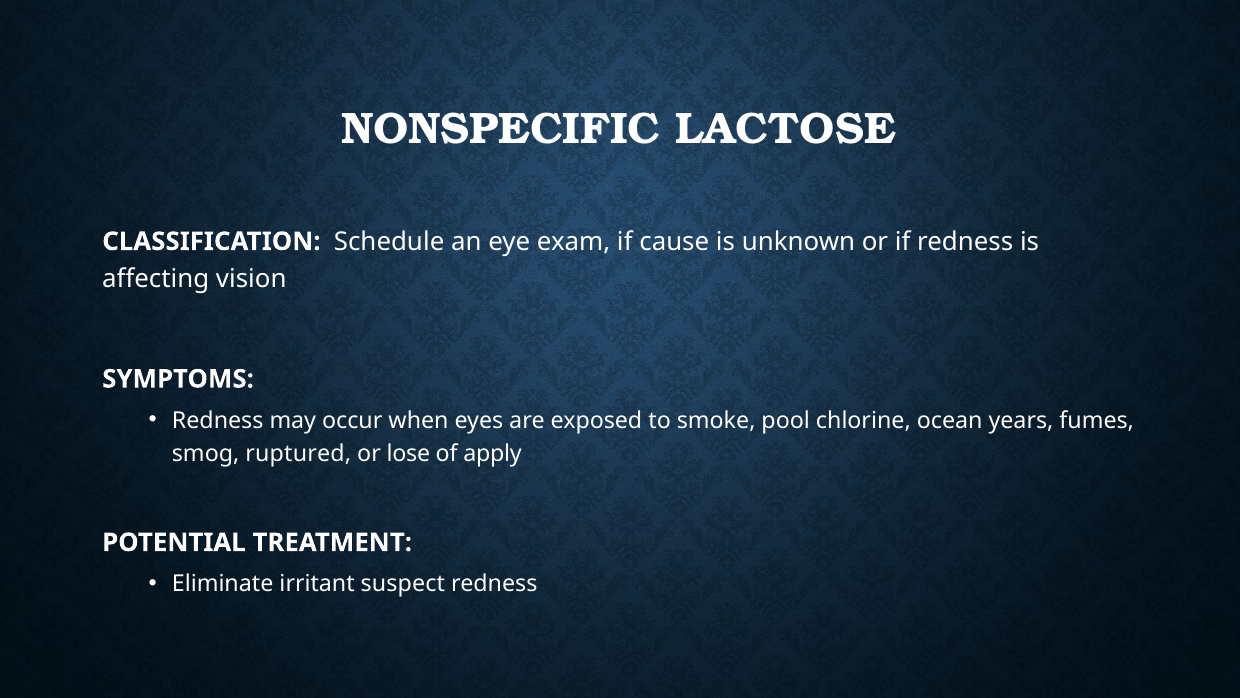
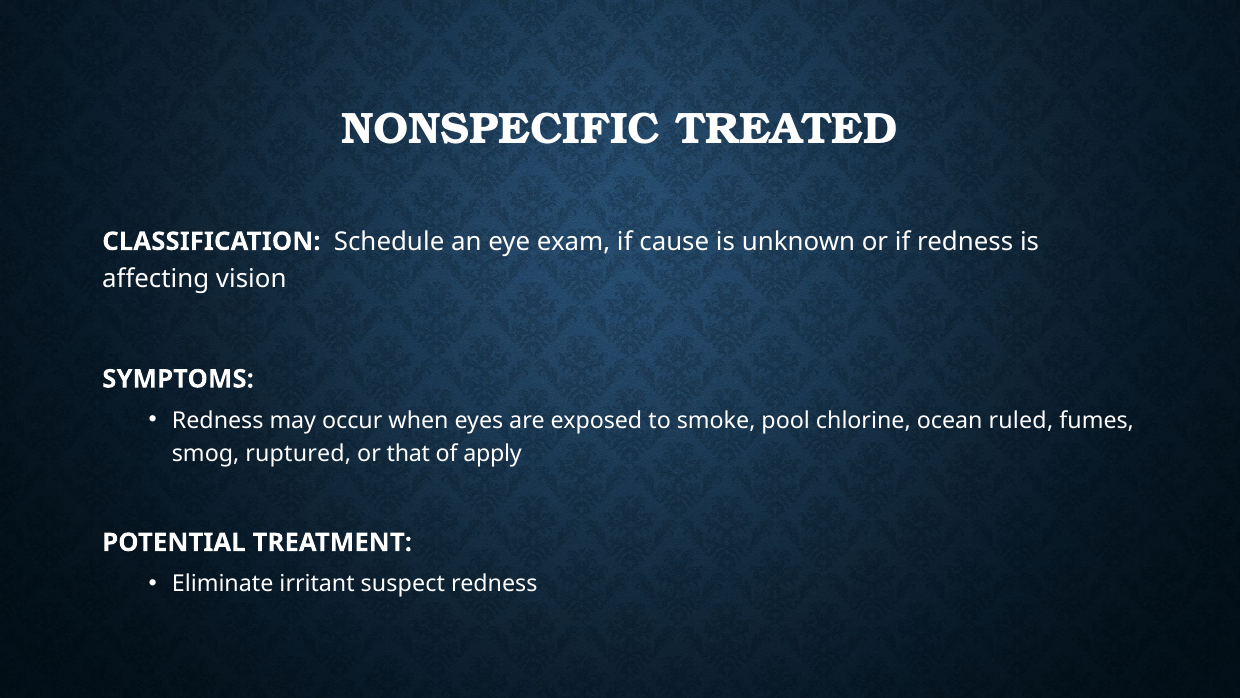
LACTOSE: LACTOSE -> TREATED (786, 129)
years: years -> ruled (1021, 420)
lose: lose -> that (408, 454)
